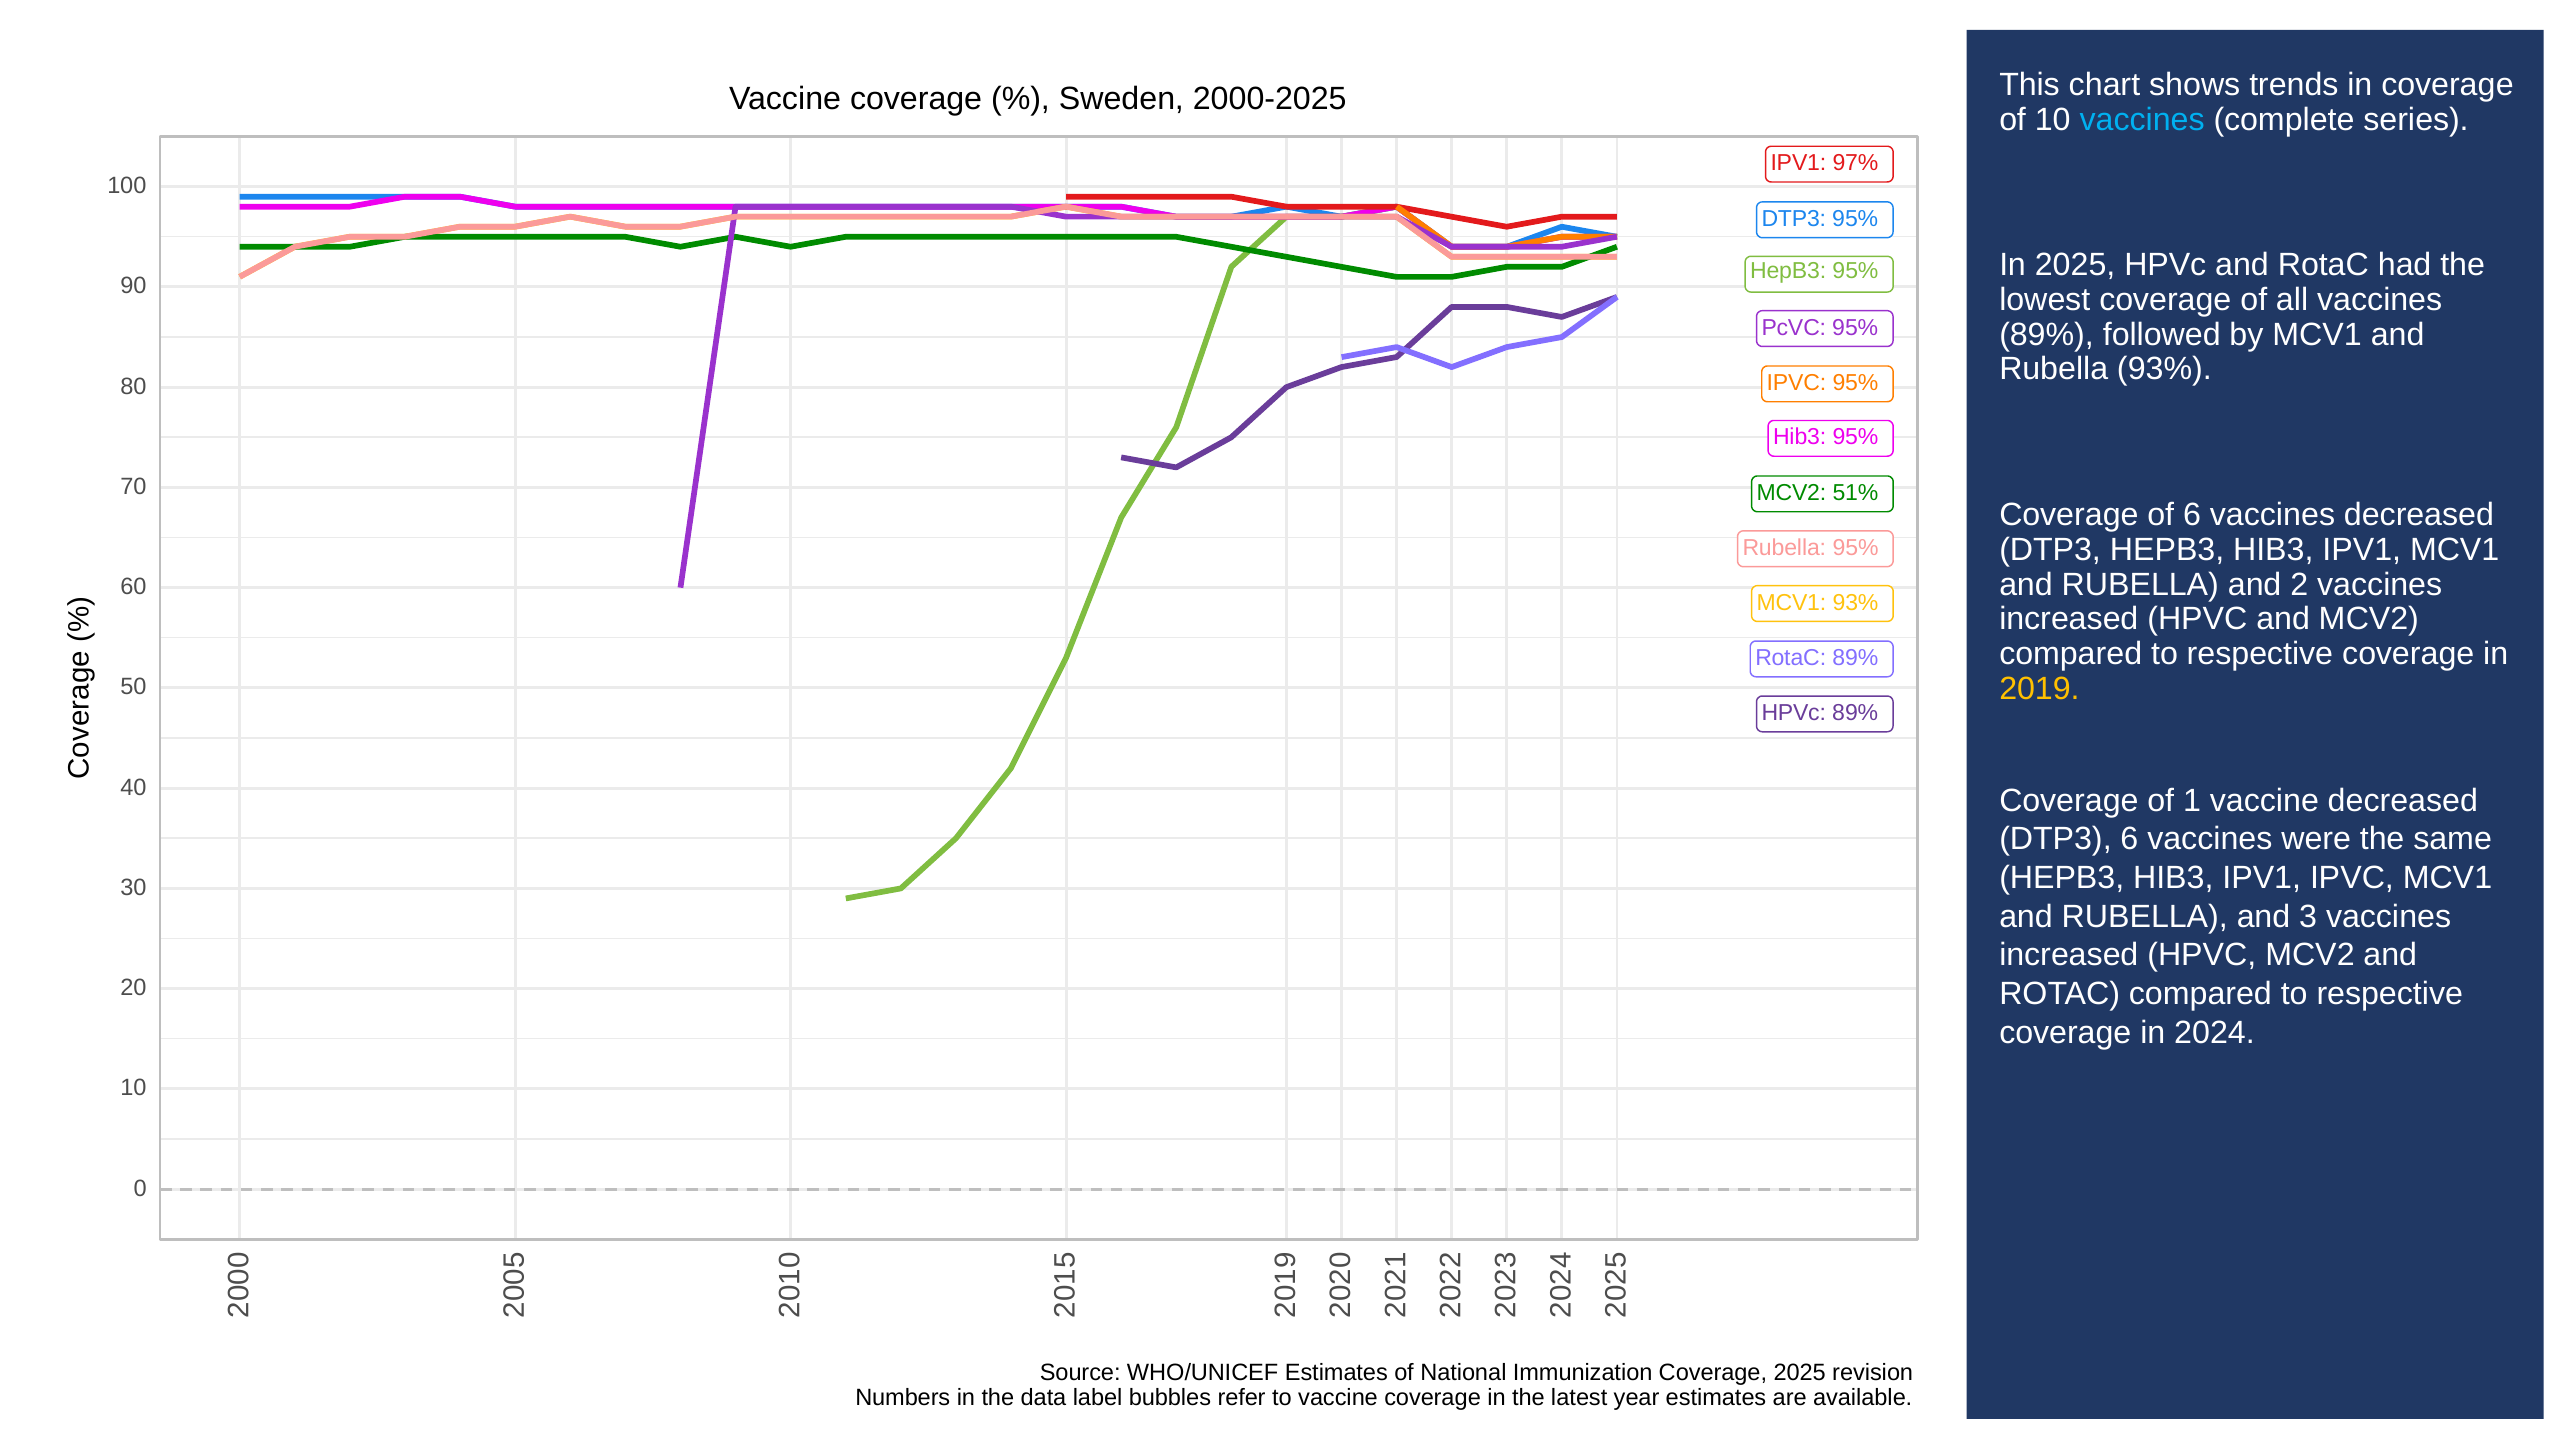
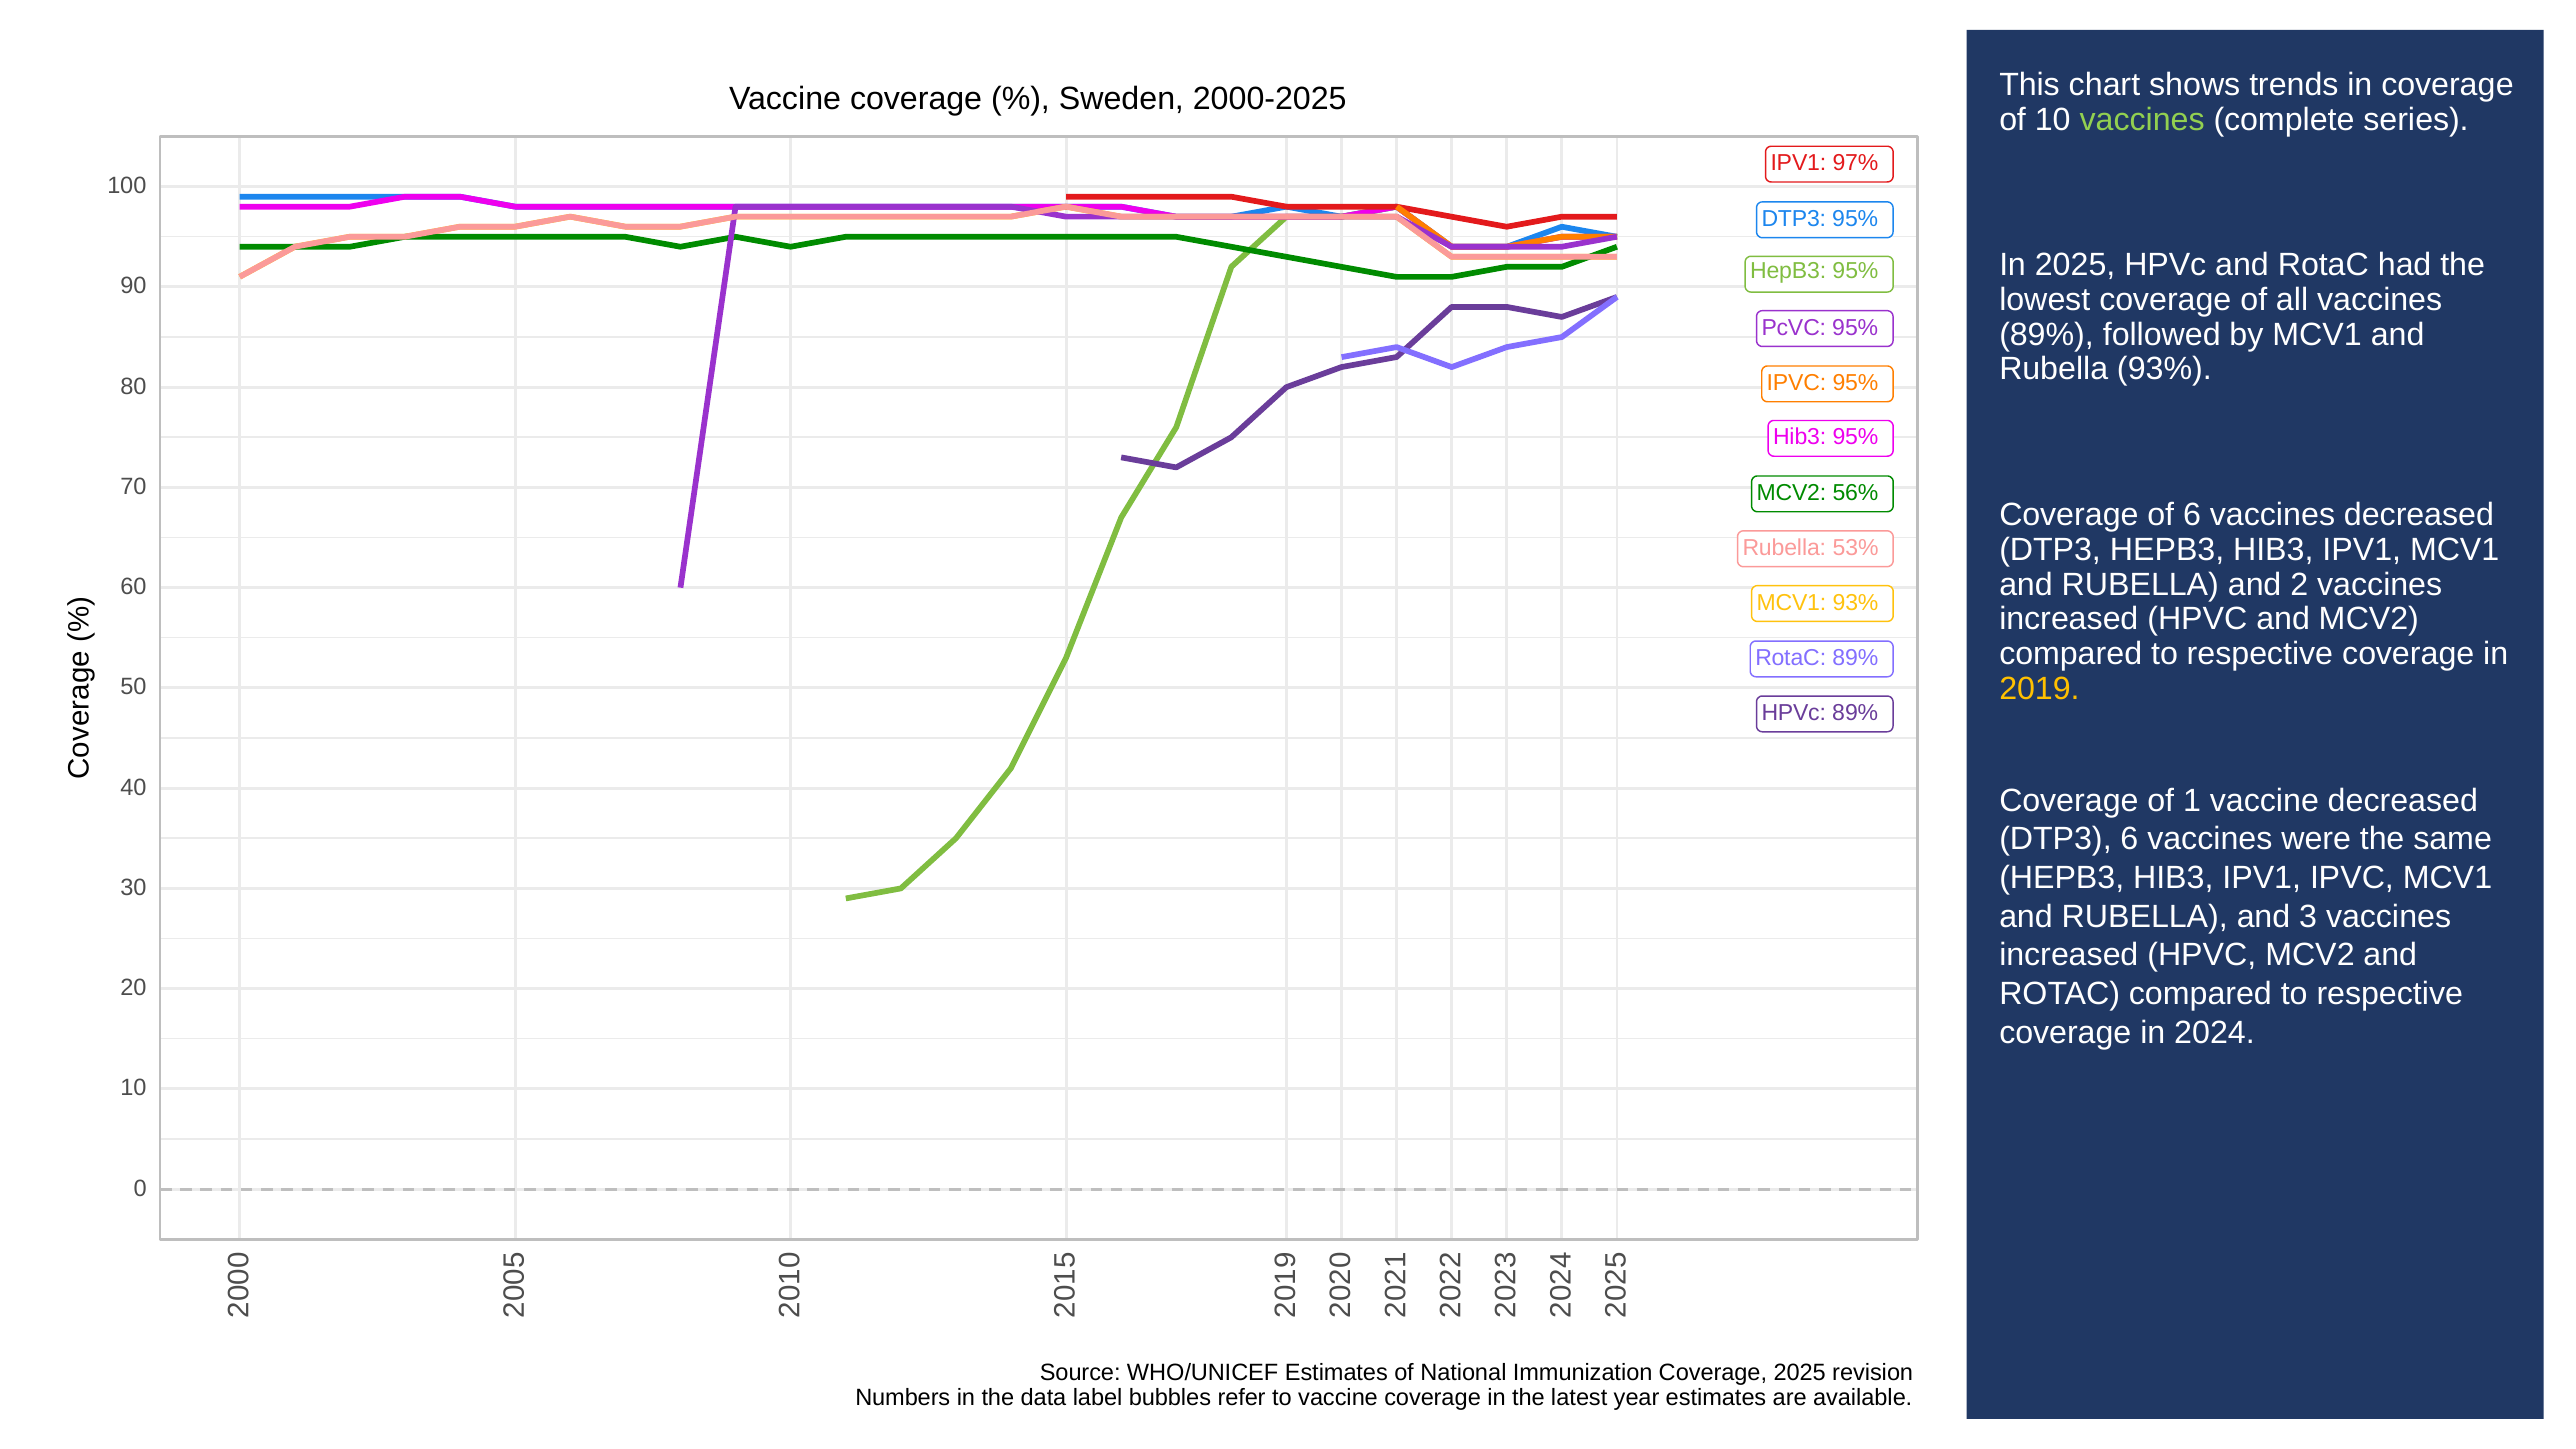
vaccines colour: light blue -> light green (2142, 119)
51%: 51% -> 56% (1855, 493)
Rubella 95%: 95% -> 53% (1856, 548)
